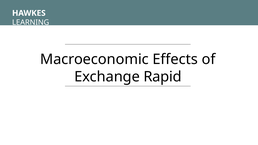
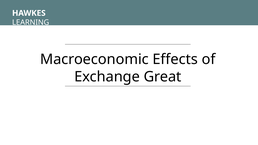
Rapid: Rapid -> Great (162, 77)
